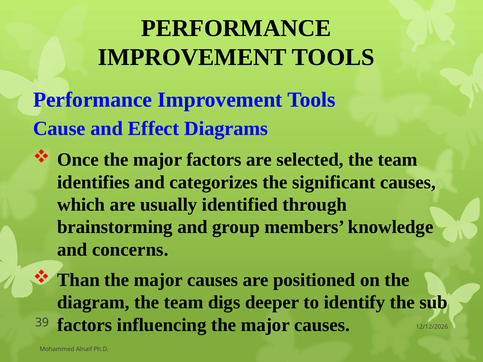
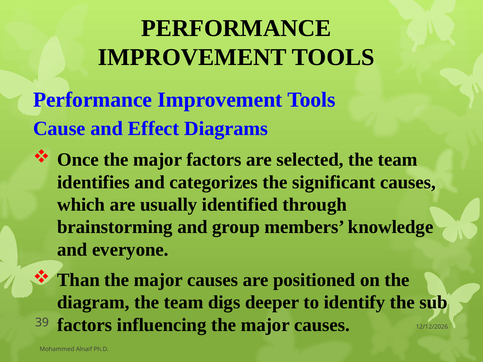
concerns: concerns -> everyone (130, 250)
